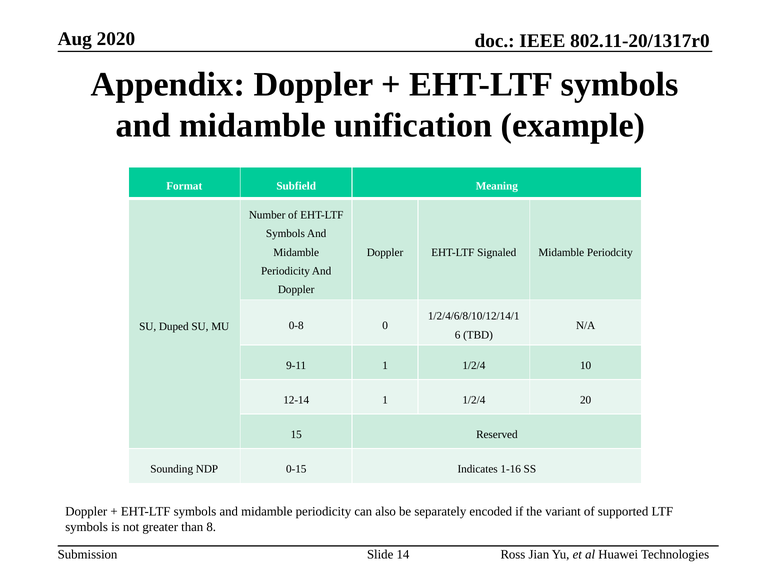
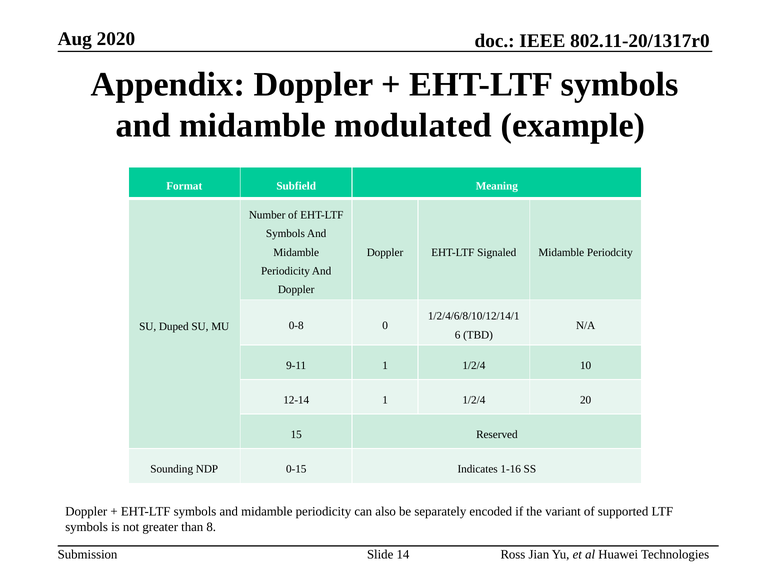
unification: unification -> modulated (413, 126)
